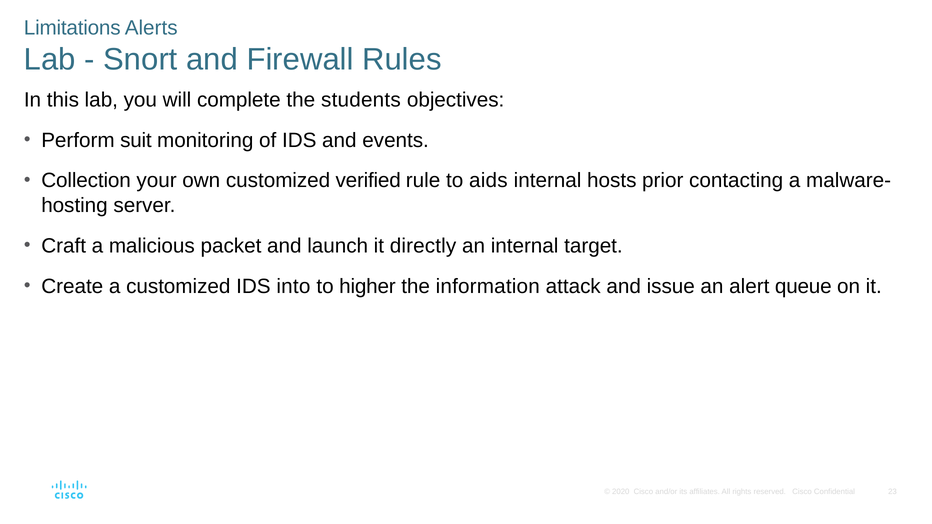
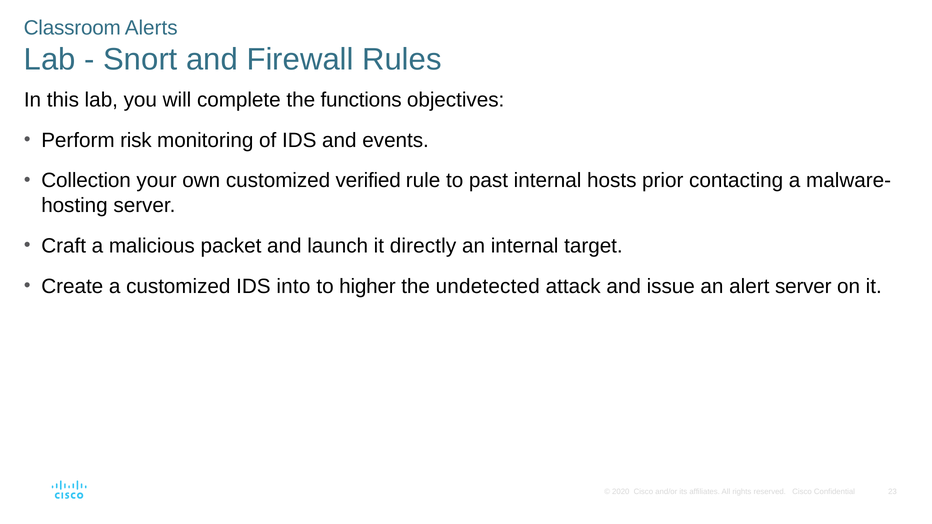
Limitations: Limitations -> Classroom (72, 28)
students: students -> functions (361, 100)
suit: suit -> risk (136, 140)
aids: aids -> past (488, 181)
information: information -> undetected (488, 286)
alert queue: queue -> server (803, 286)
